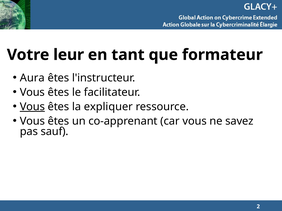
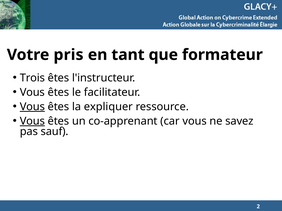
leur: leur -> pris (69, 55)
Aura: Aura -> Trois (32, 78)
Vous underline: none -> present (32, 121)
